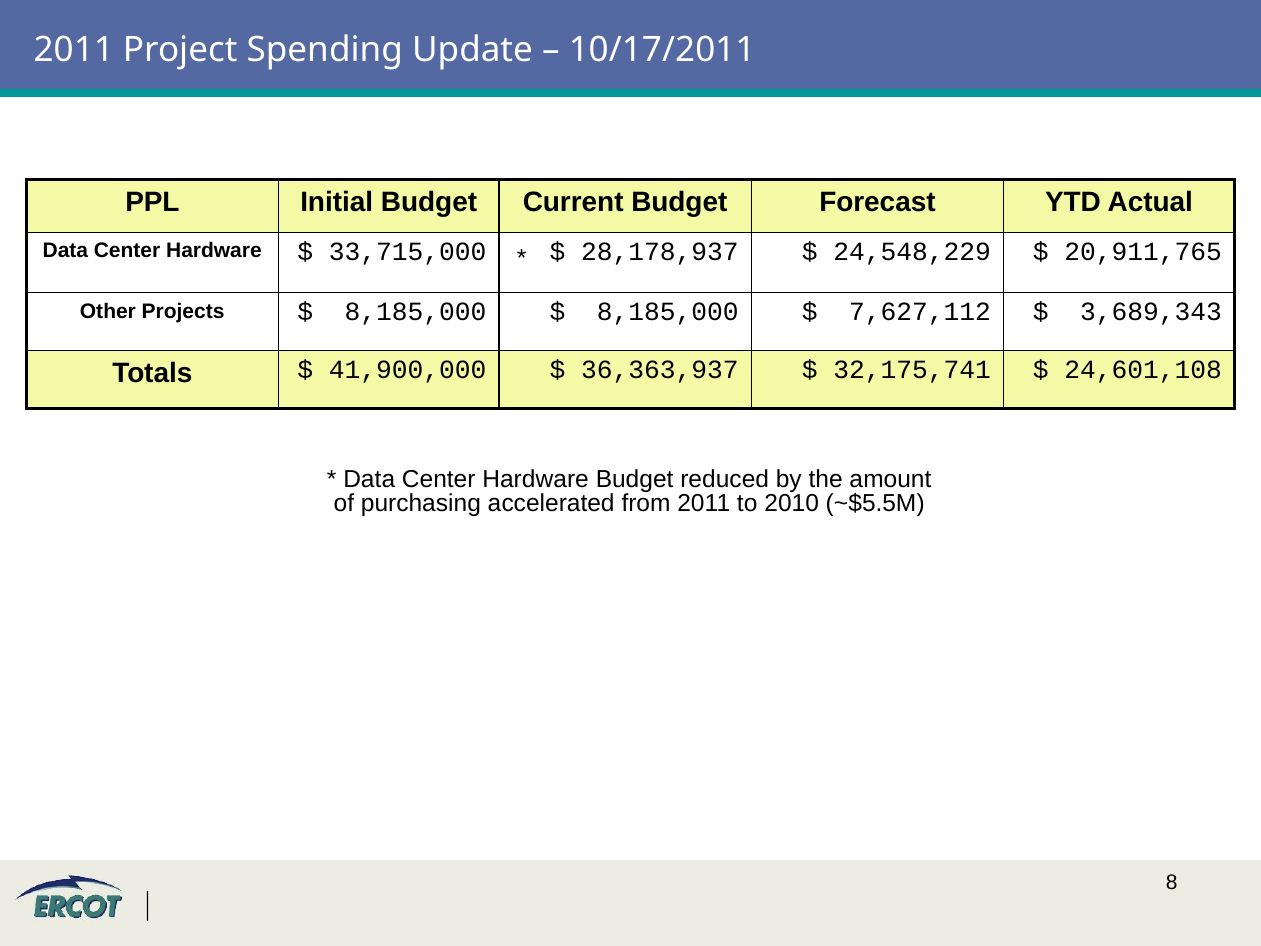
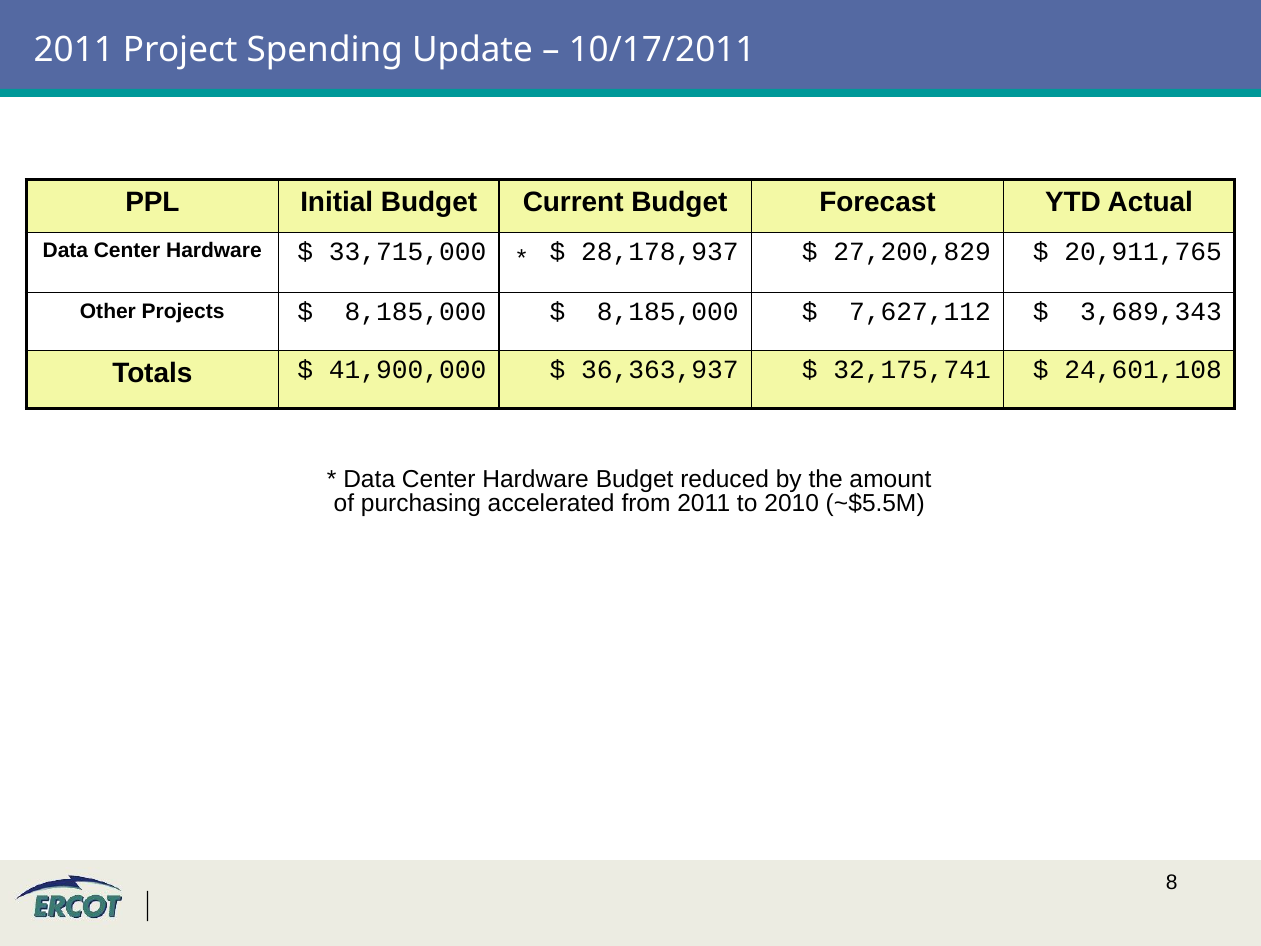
24,548,229: 24,548,229 -> 27,200,829 (912, 252)
